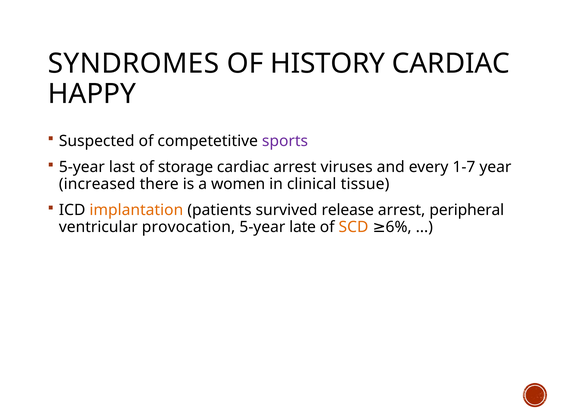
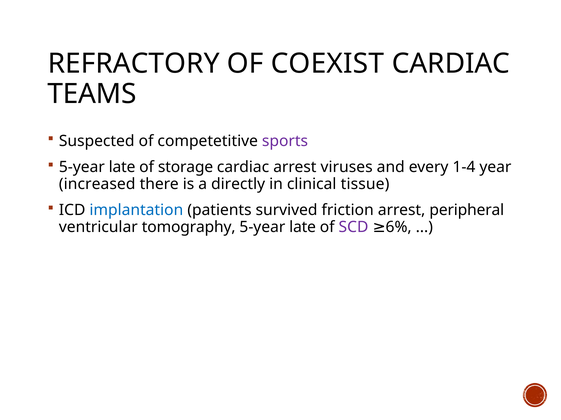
SYNDROMES: SYNDROMES -> REFRACTORY (134, 64)
HISTORY: HISTORY -> COEXIST (327, 64)
HAPPY: HAPPY -> TEAMS (92, 94)
last: last -> late (122, 167)
1-7: 1-7 -> 1-4 (464, 167)
women: women -> directly (238, 184)
implantation colour: orange -> blue (136, 210)
release: release -> friction (348, 210)
provocation: provocation -> tomography (189, 227)
SCD colour: orange -> purple (353, 227)
